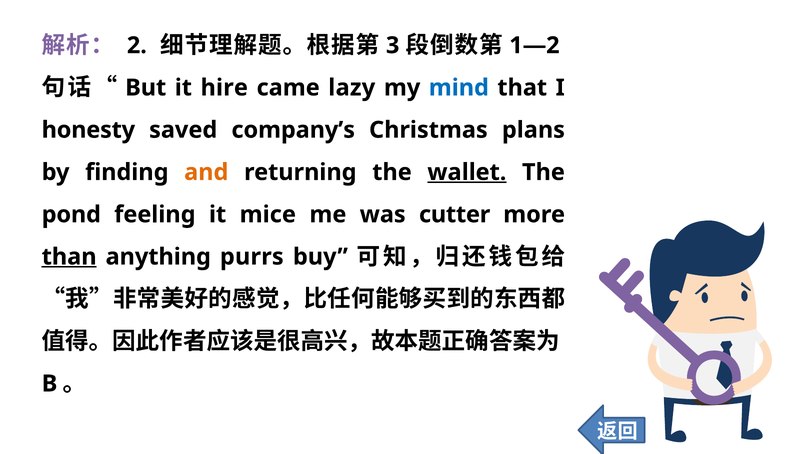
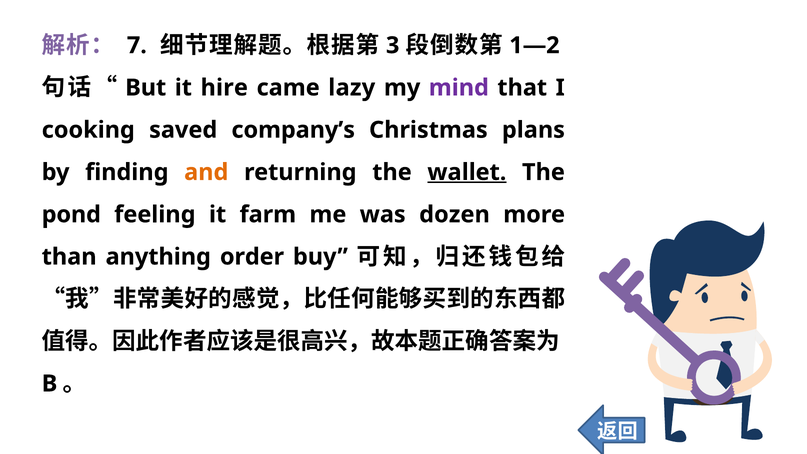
2: 2 -> 7 (137, 45)
mind colour: blue -> purple (459, 88)
honesty: honesty -> cooking (88, 130)
mice: mice -> farm (268, 214)
cutter: cutter -> dozen (454, 214)
than underline: present -> none (69, 257)
purrs: purrs -> order (252, 257)
